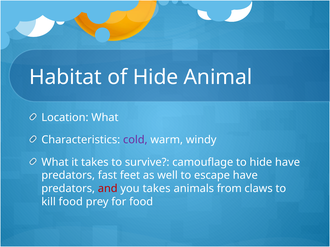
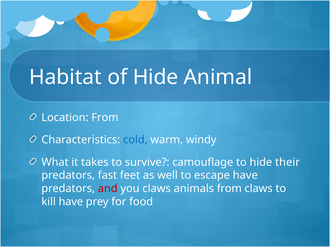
Location What: What -> From (105, 118)
cold colour: purple -> blue (135, 140)
hide have: have -> their (287, 162)
you takes: takes -> claws (157, 189)
kill food: food -> have (71, 202)
